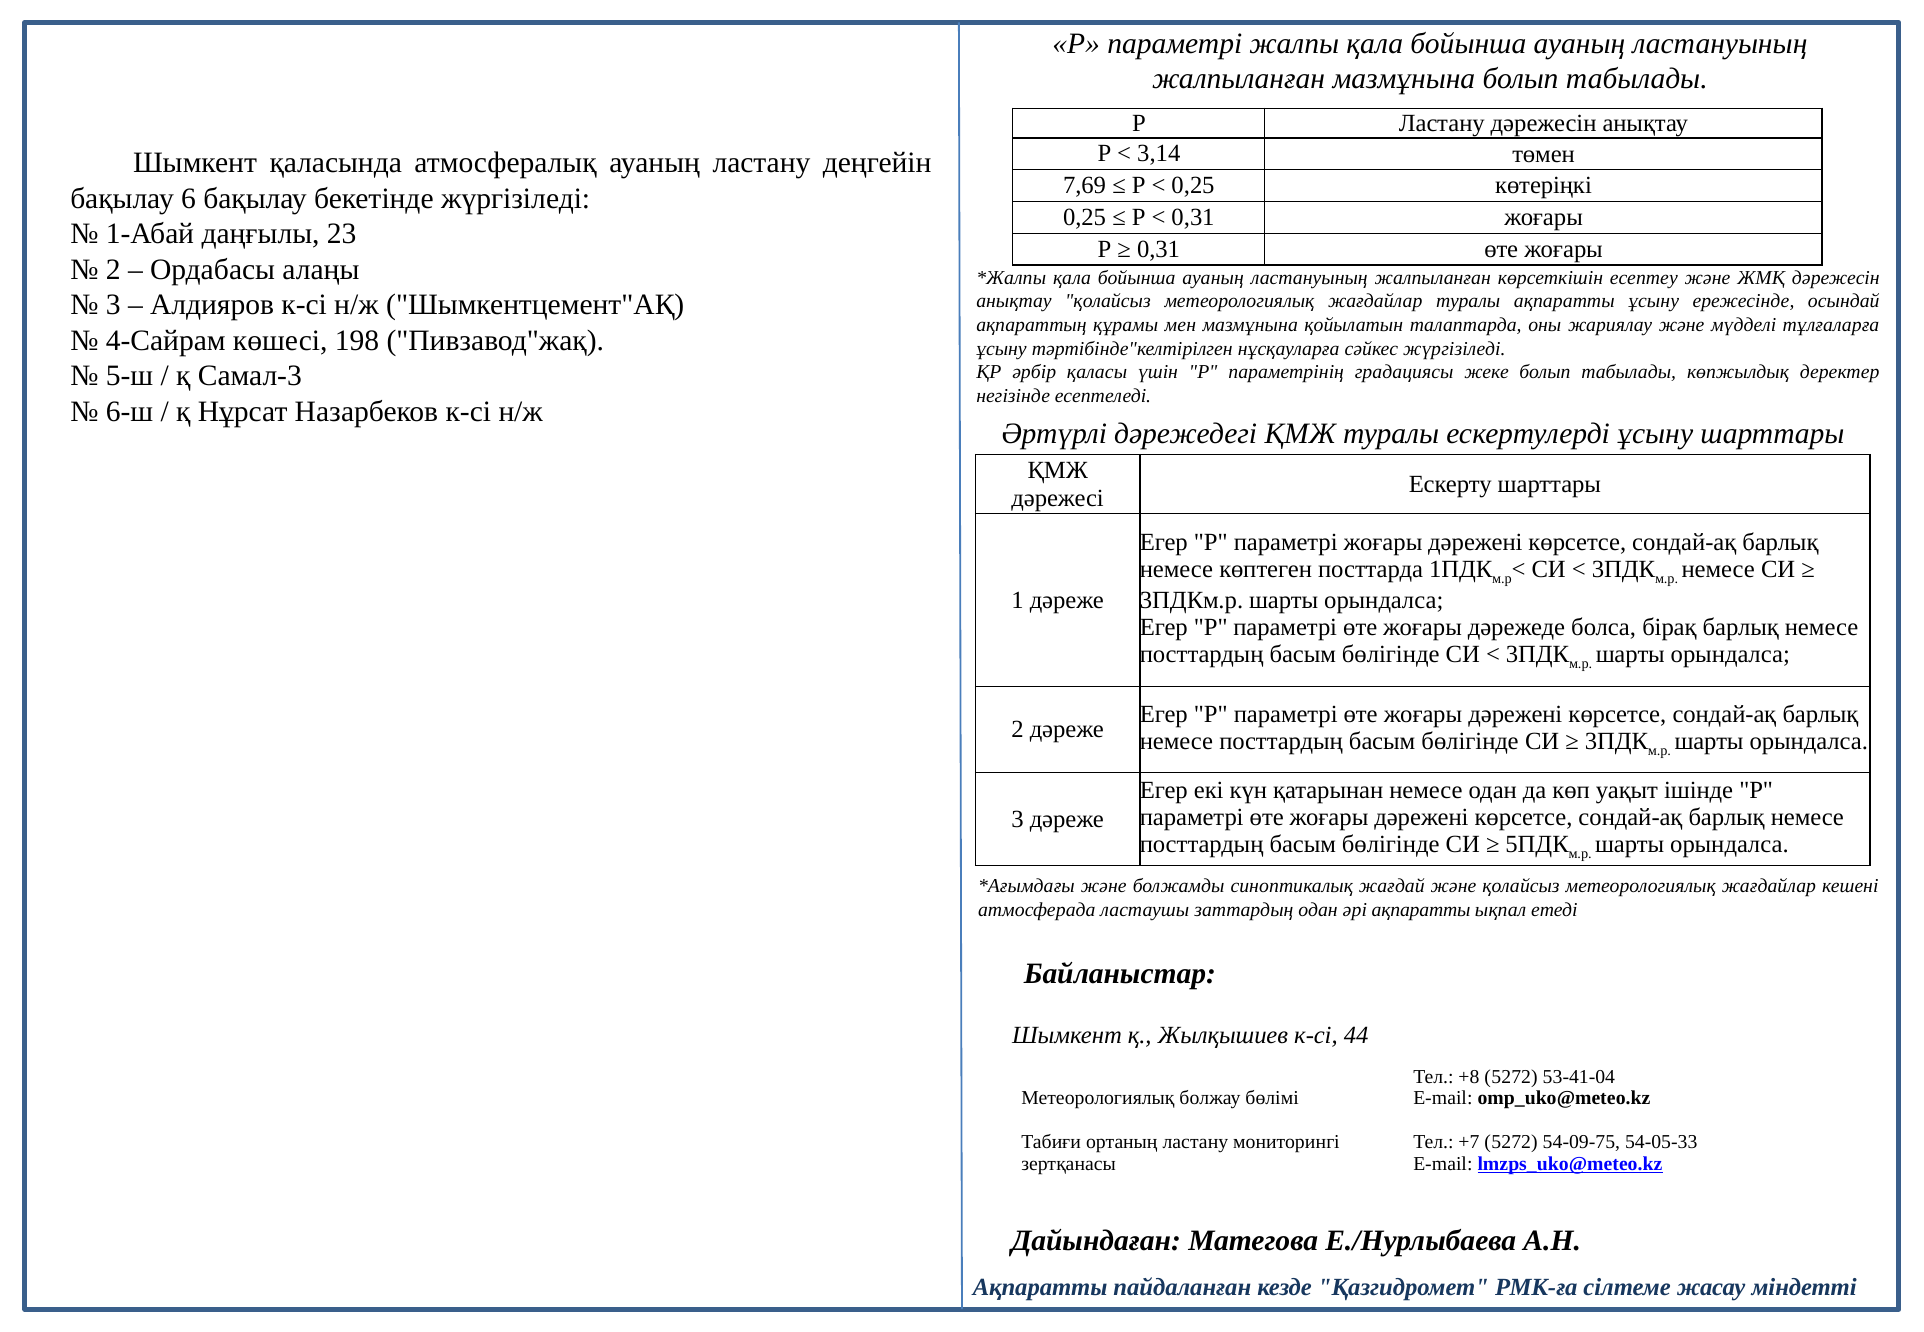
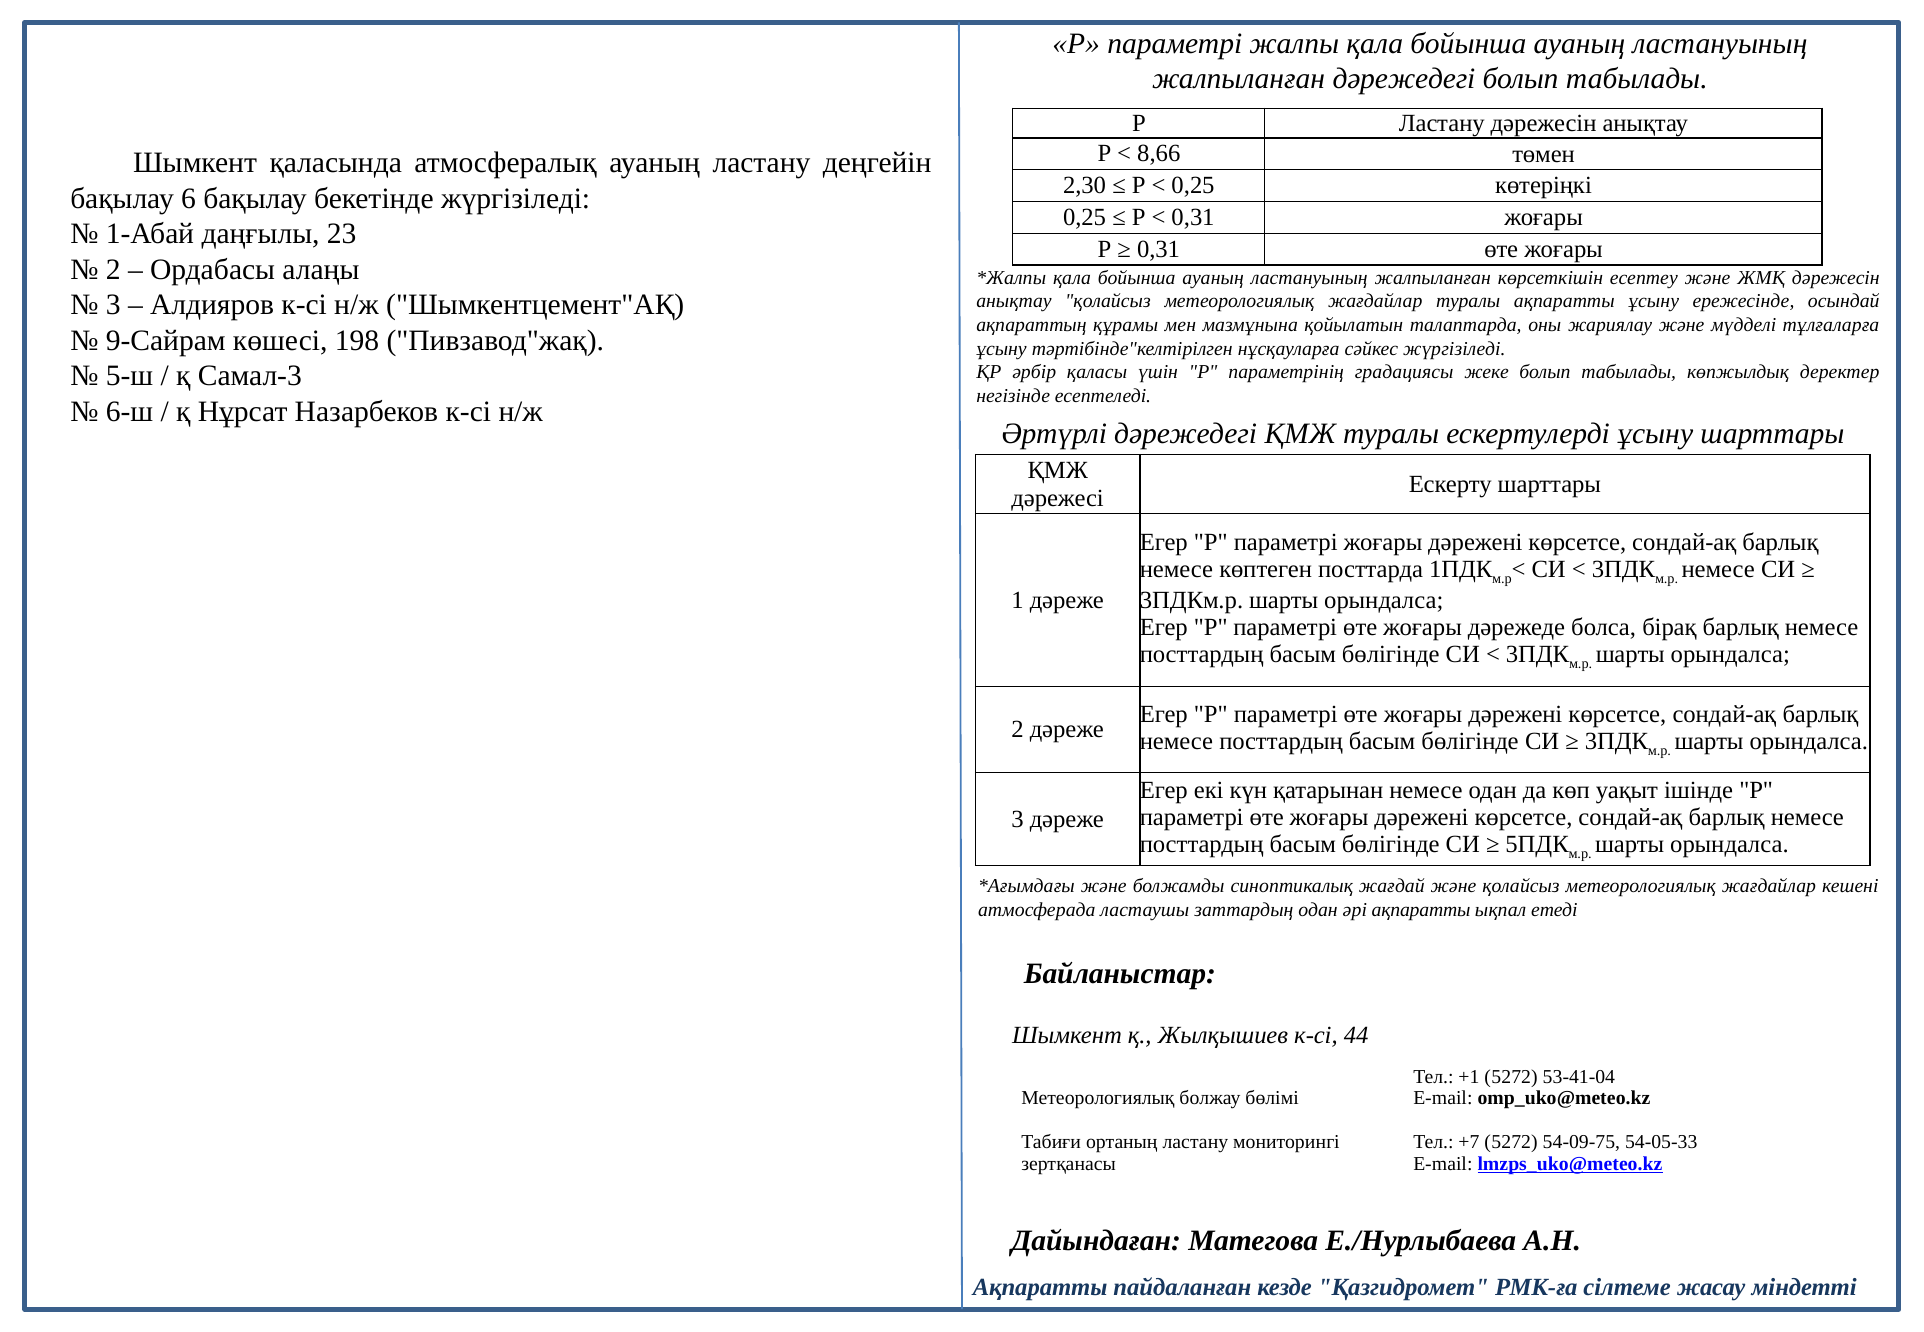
жалпыланған мазмұнына: мазмұнына -> дәрежедегі (1404, 79)
3,14: 3,14 -> 8,66 (1159, 154)
7,69: 7,69 -> 2,30 (1085, 185)
4-Сайрам: 4-Сайрам -> 9-Сайрам (166, 341)
+8: +8 -> +1 (1469, 1076)
